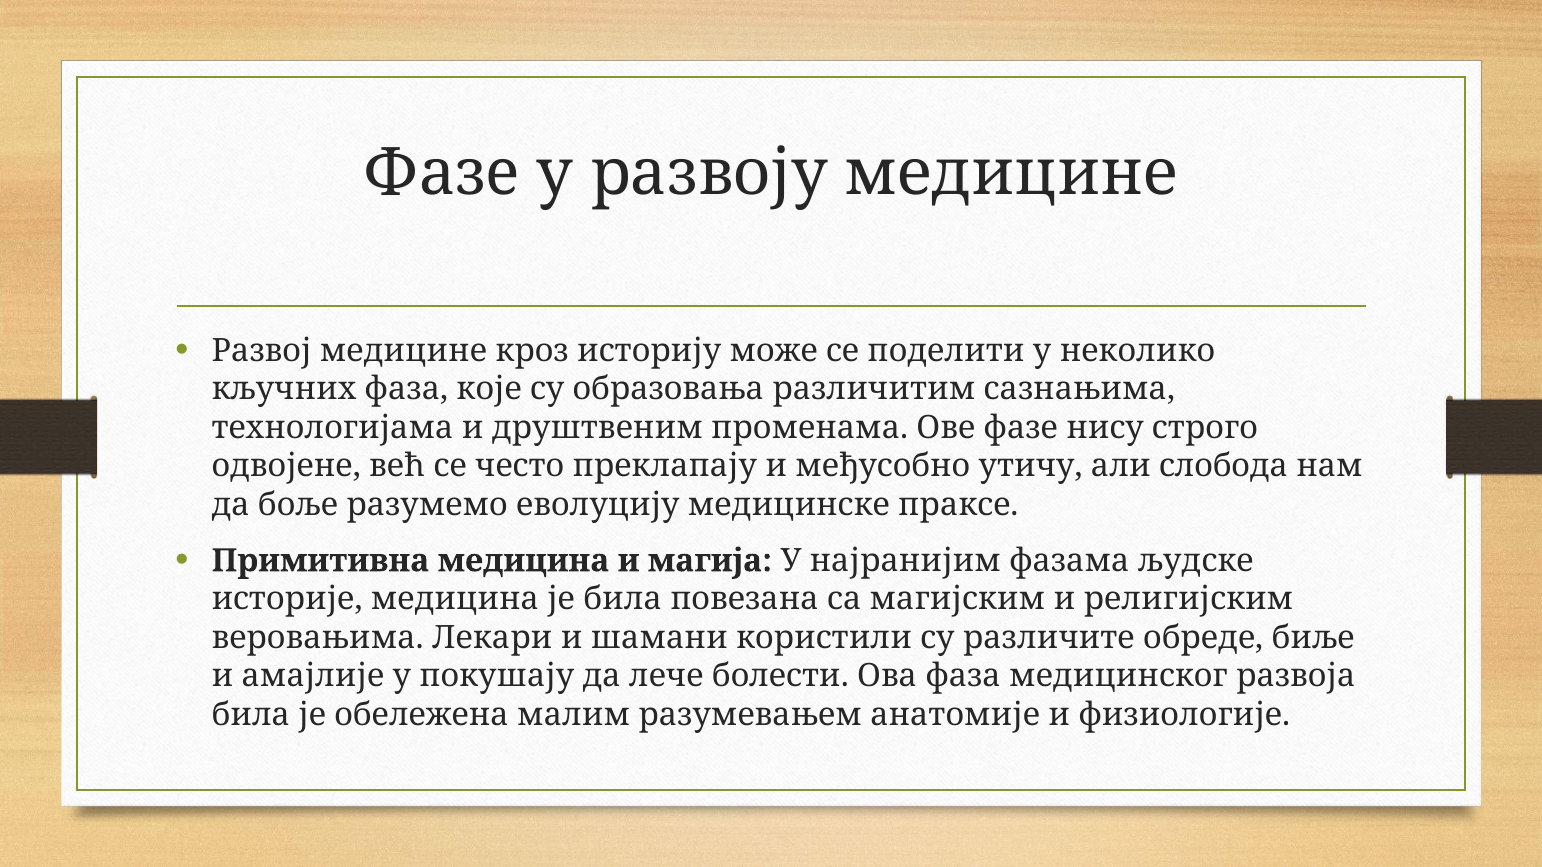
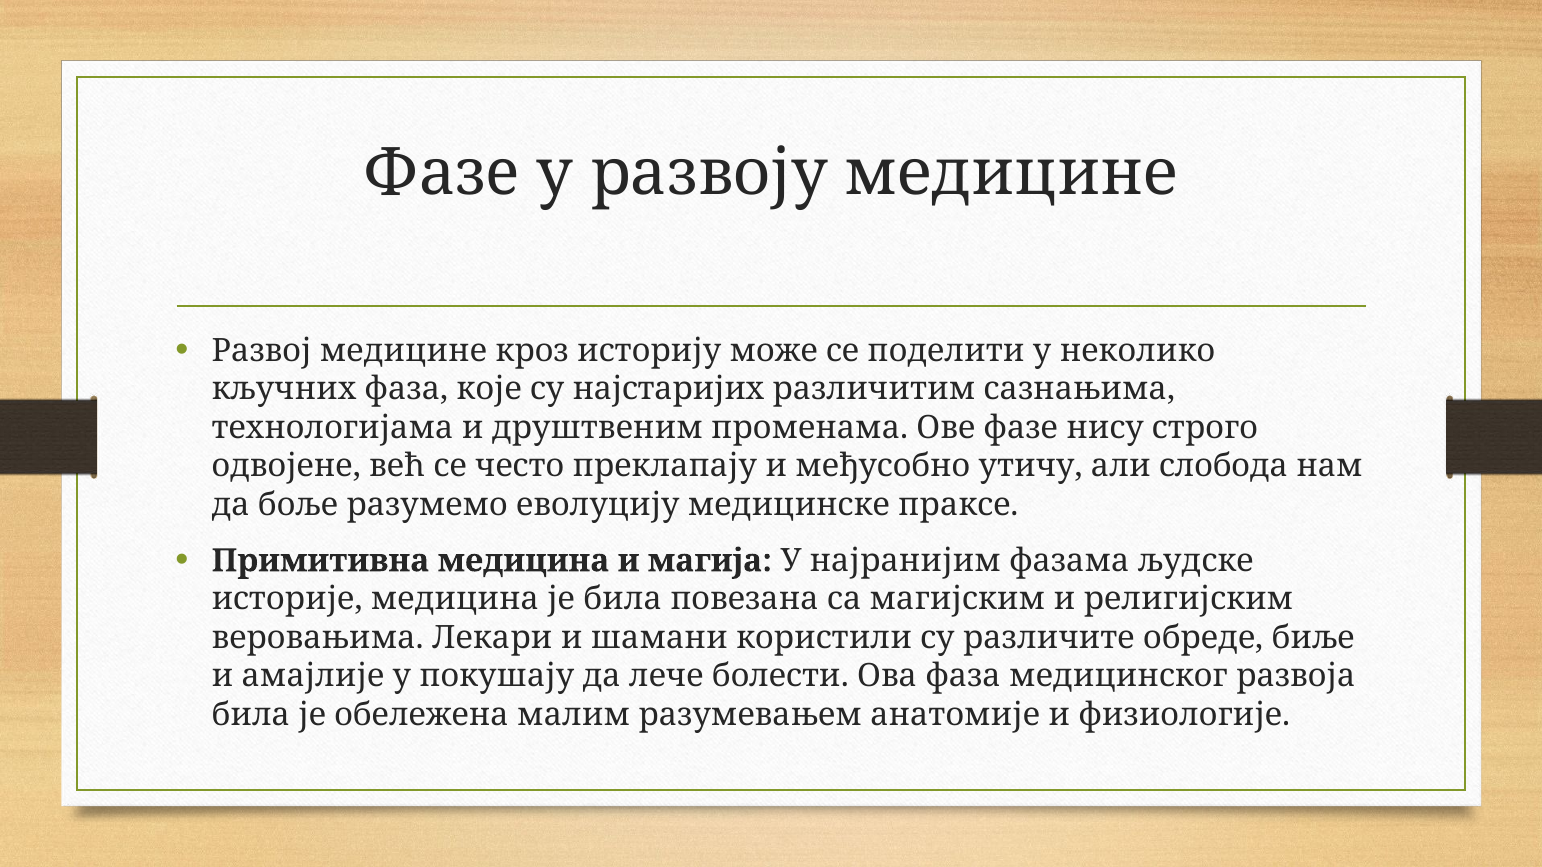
образовања: образовања -> најстаријих (668, 389)
